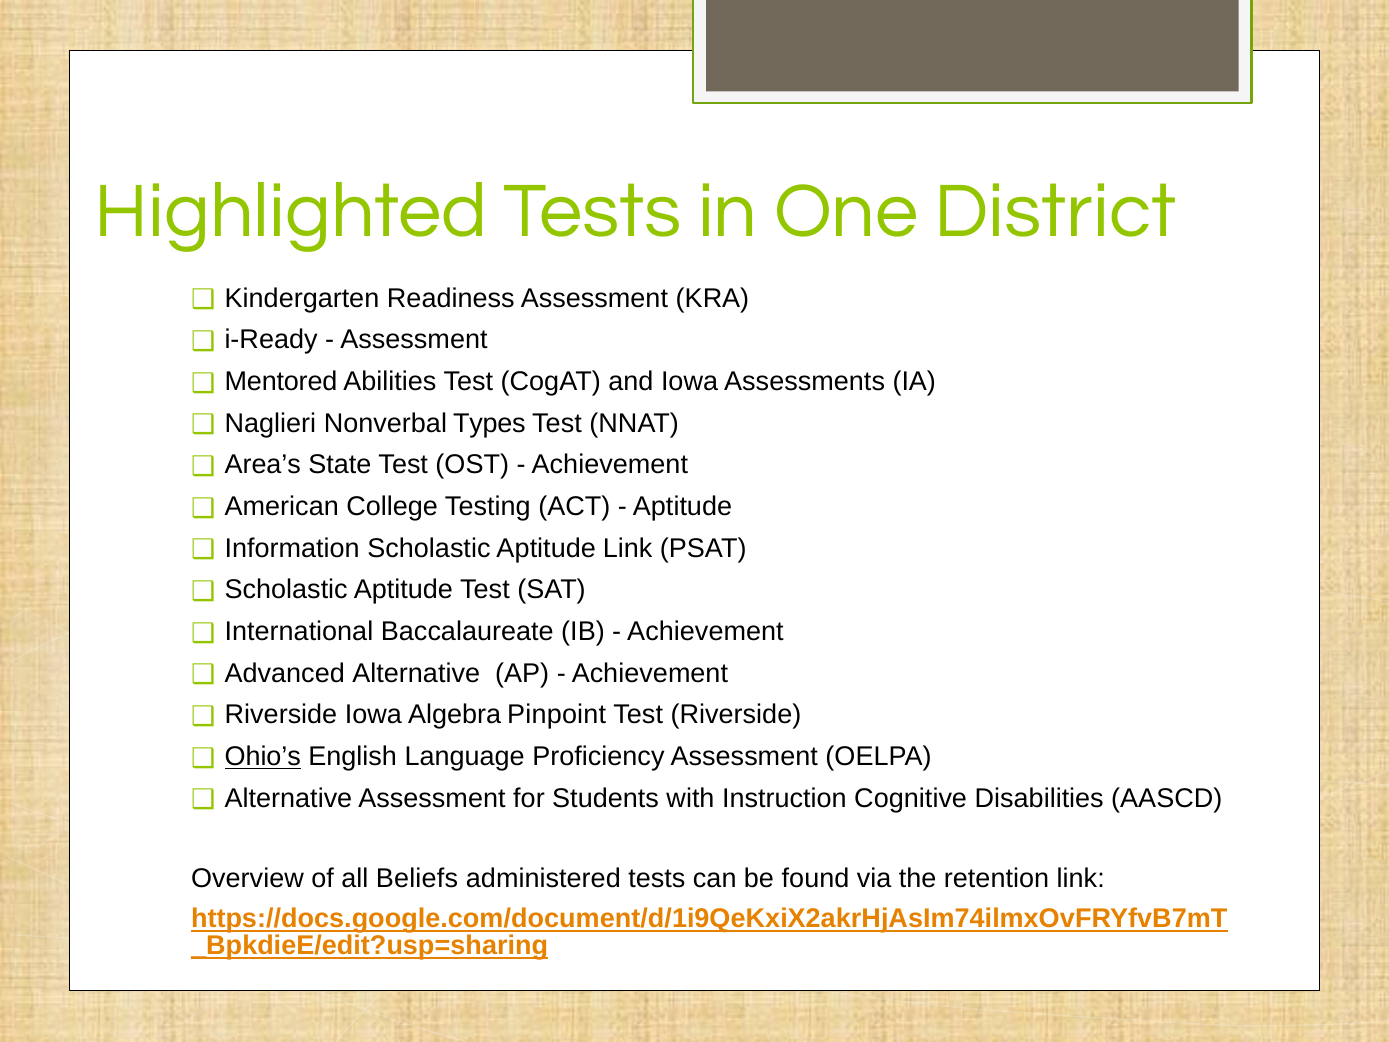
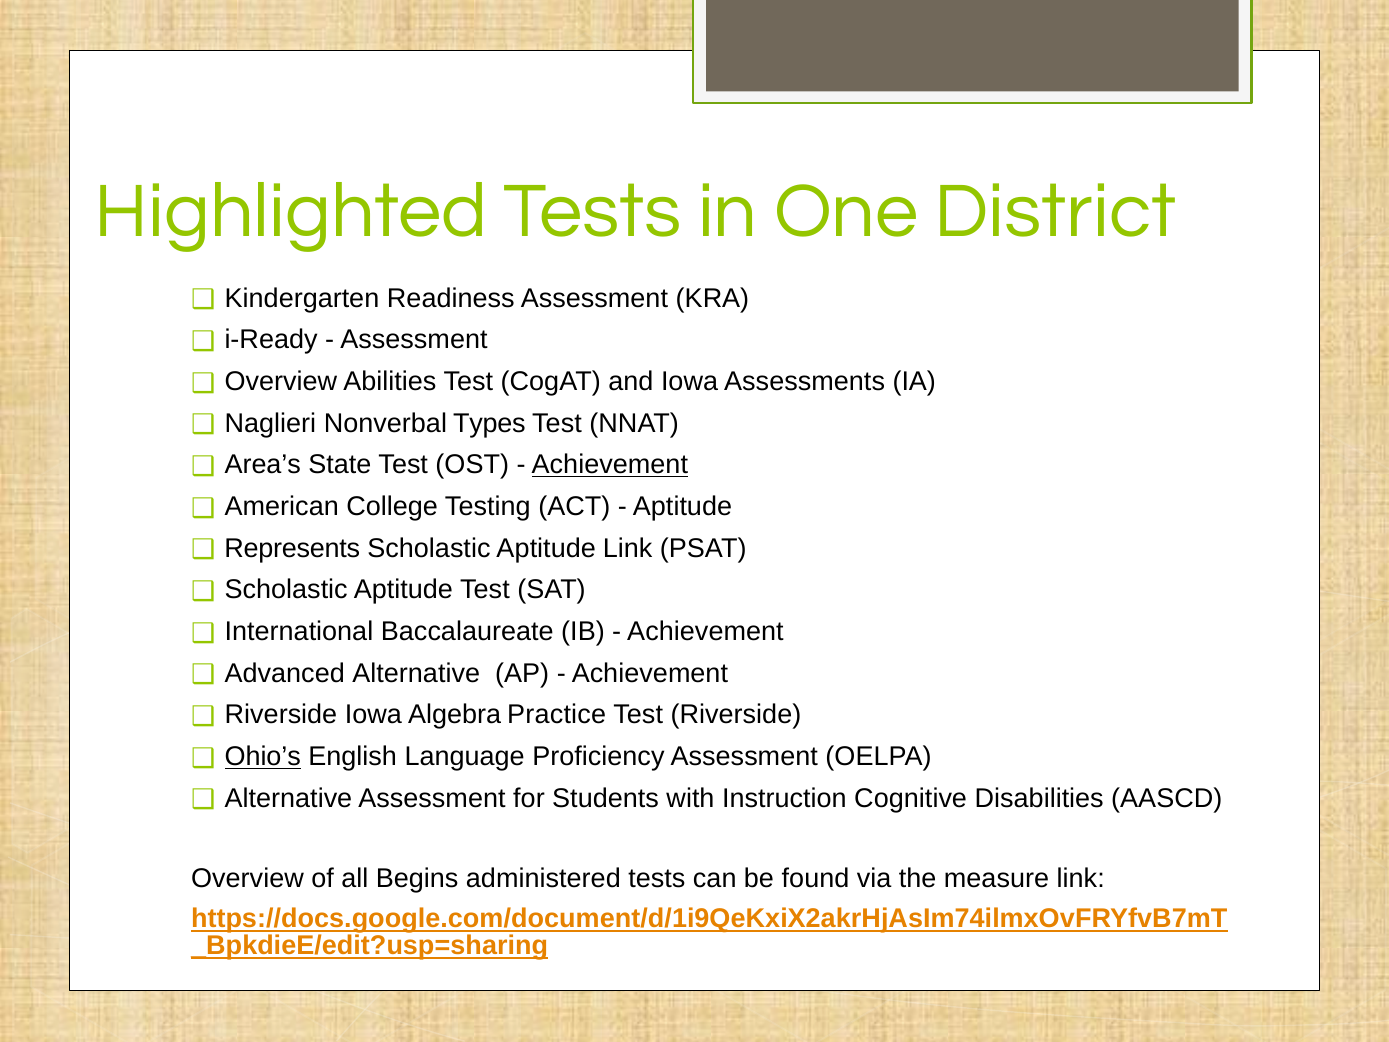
Mentored: Mentored -> Overview (281, 382)
Achievement underline: none -> present (610, 465)
Information: Information -> Represents (292, 548)
Pinpoint: Pinpoint -> Practice (557, 715)
Beliefs: Beliefs -> Begins (417, 879)
retention: retention -> measure (997, 879)
